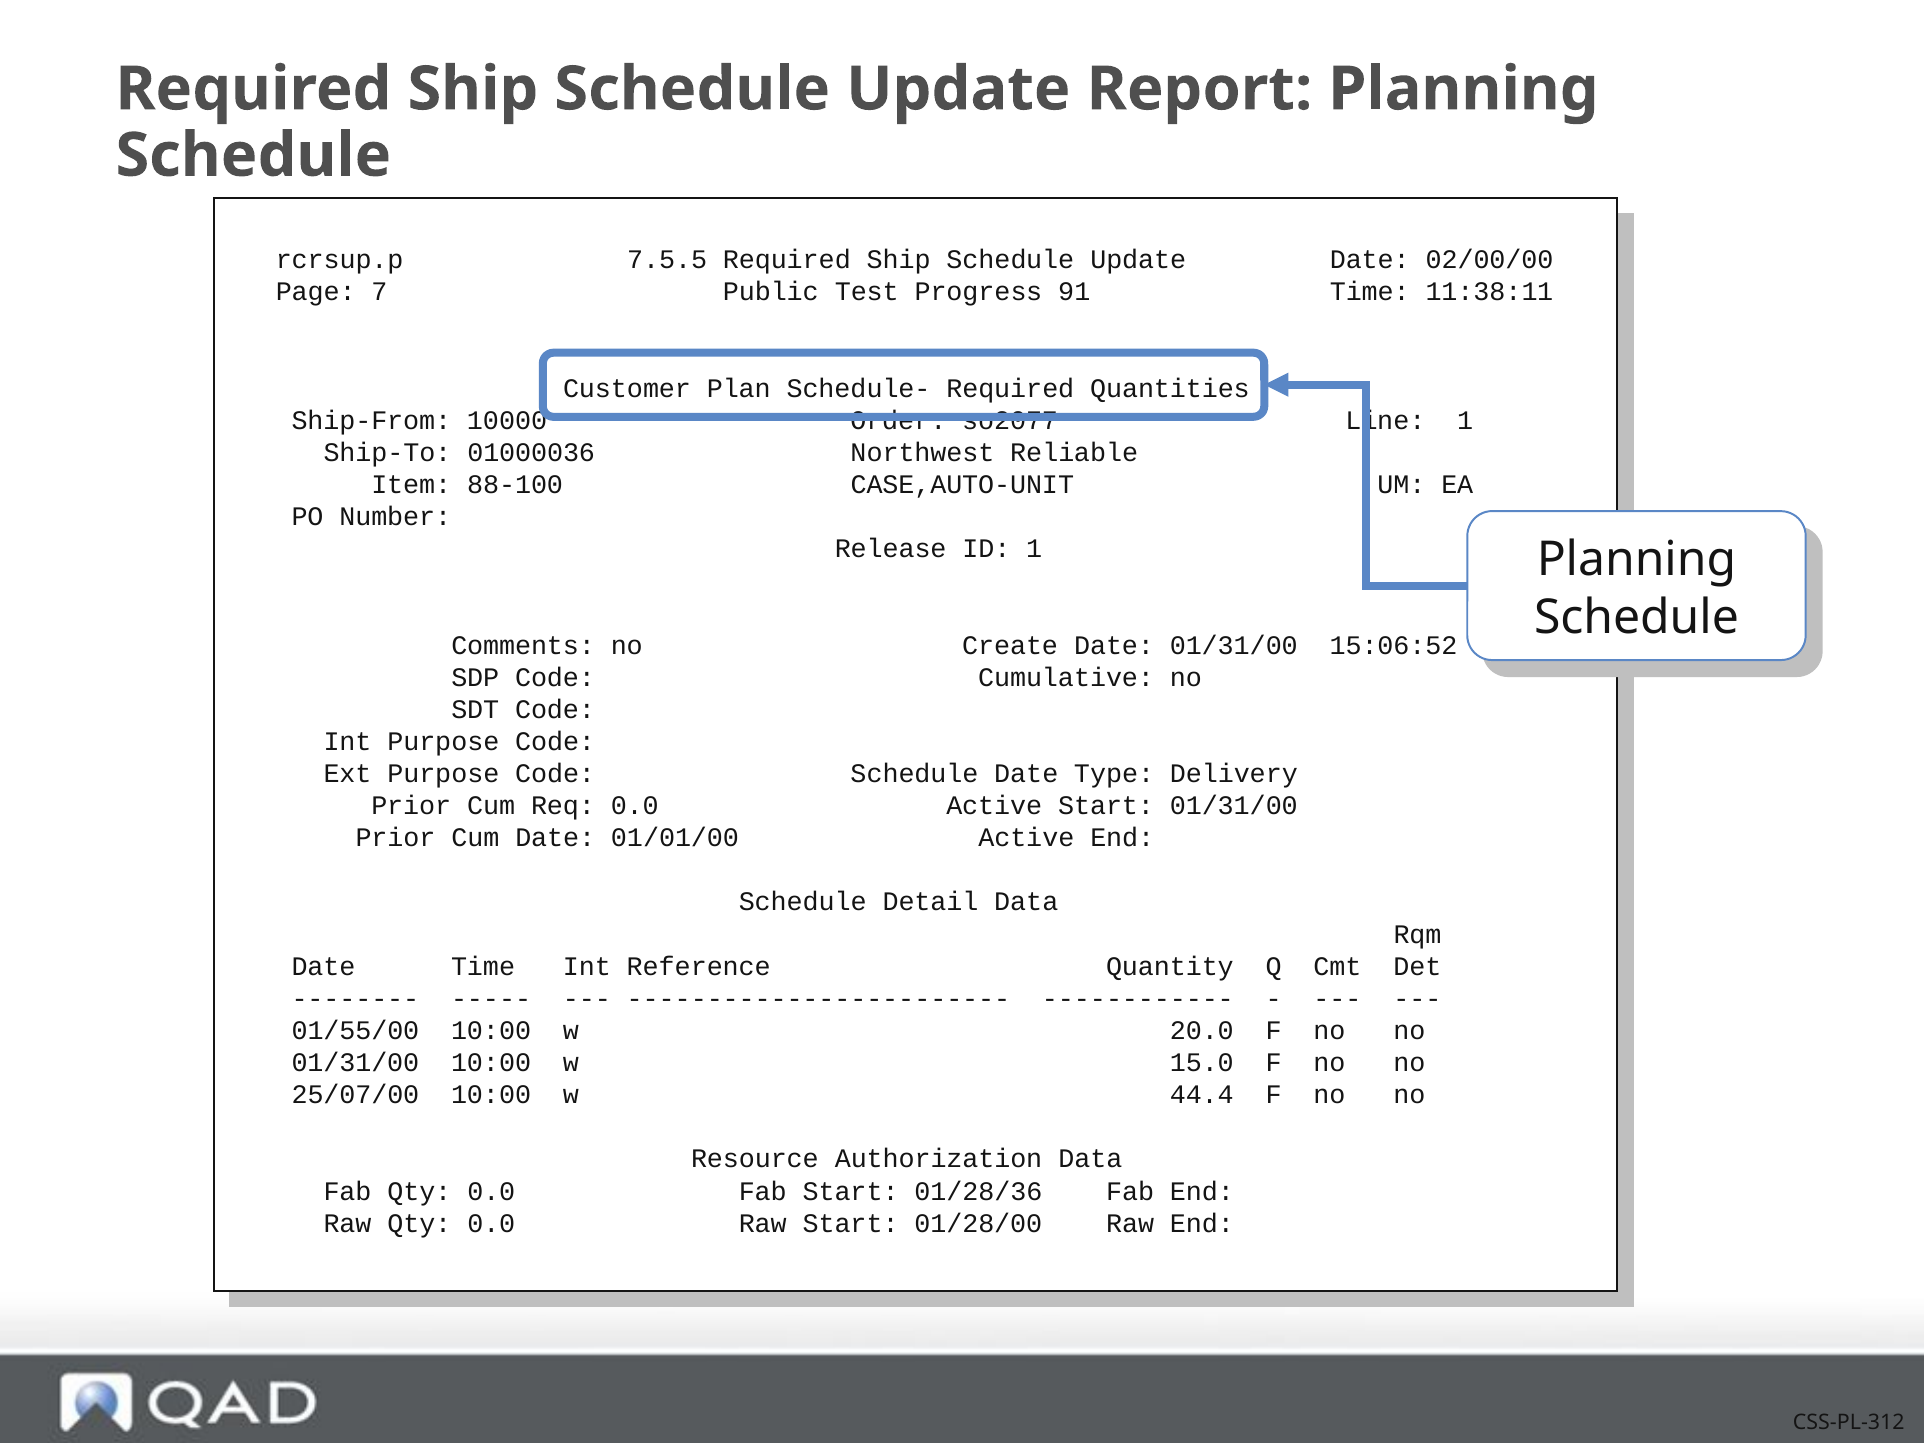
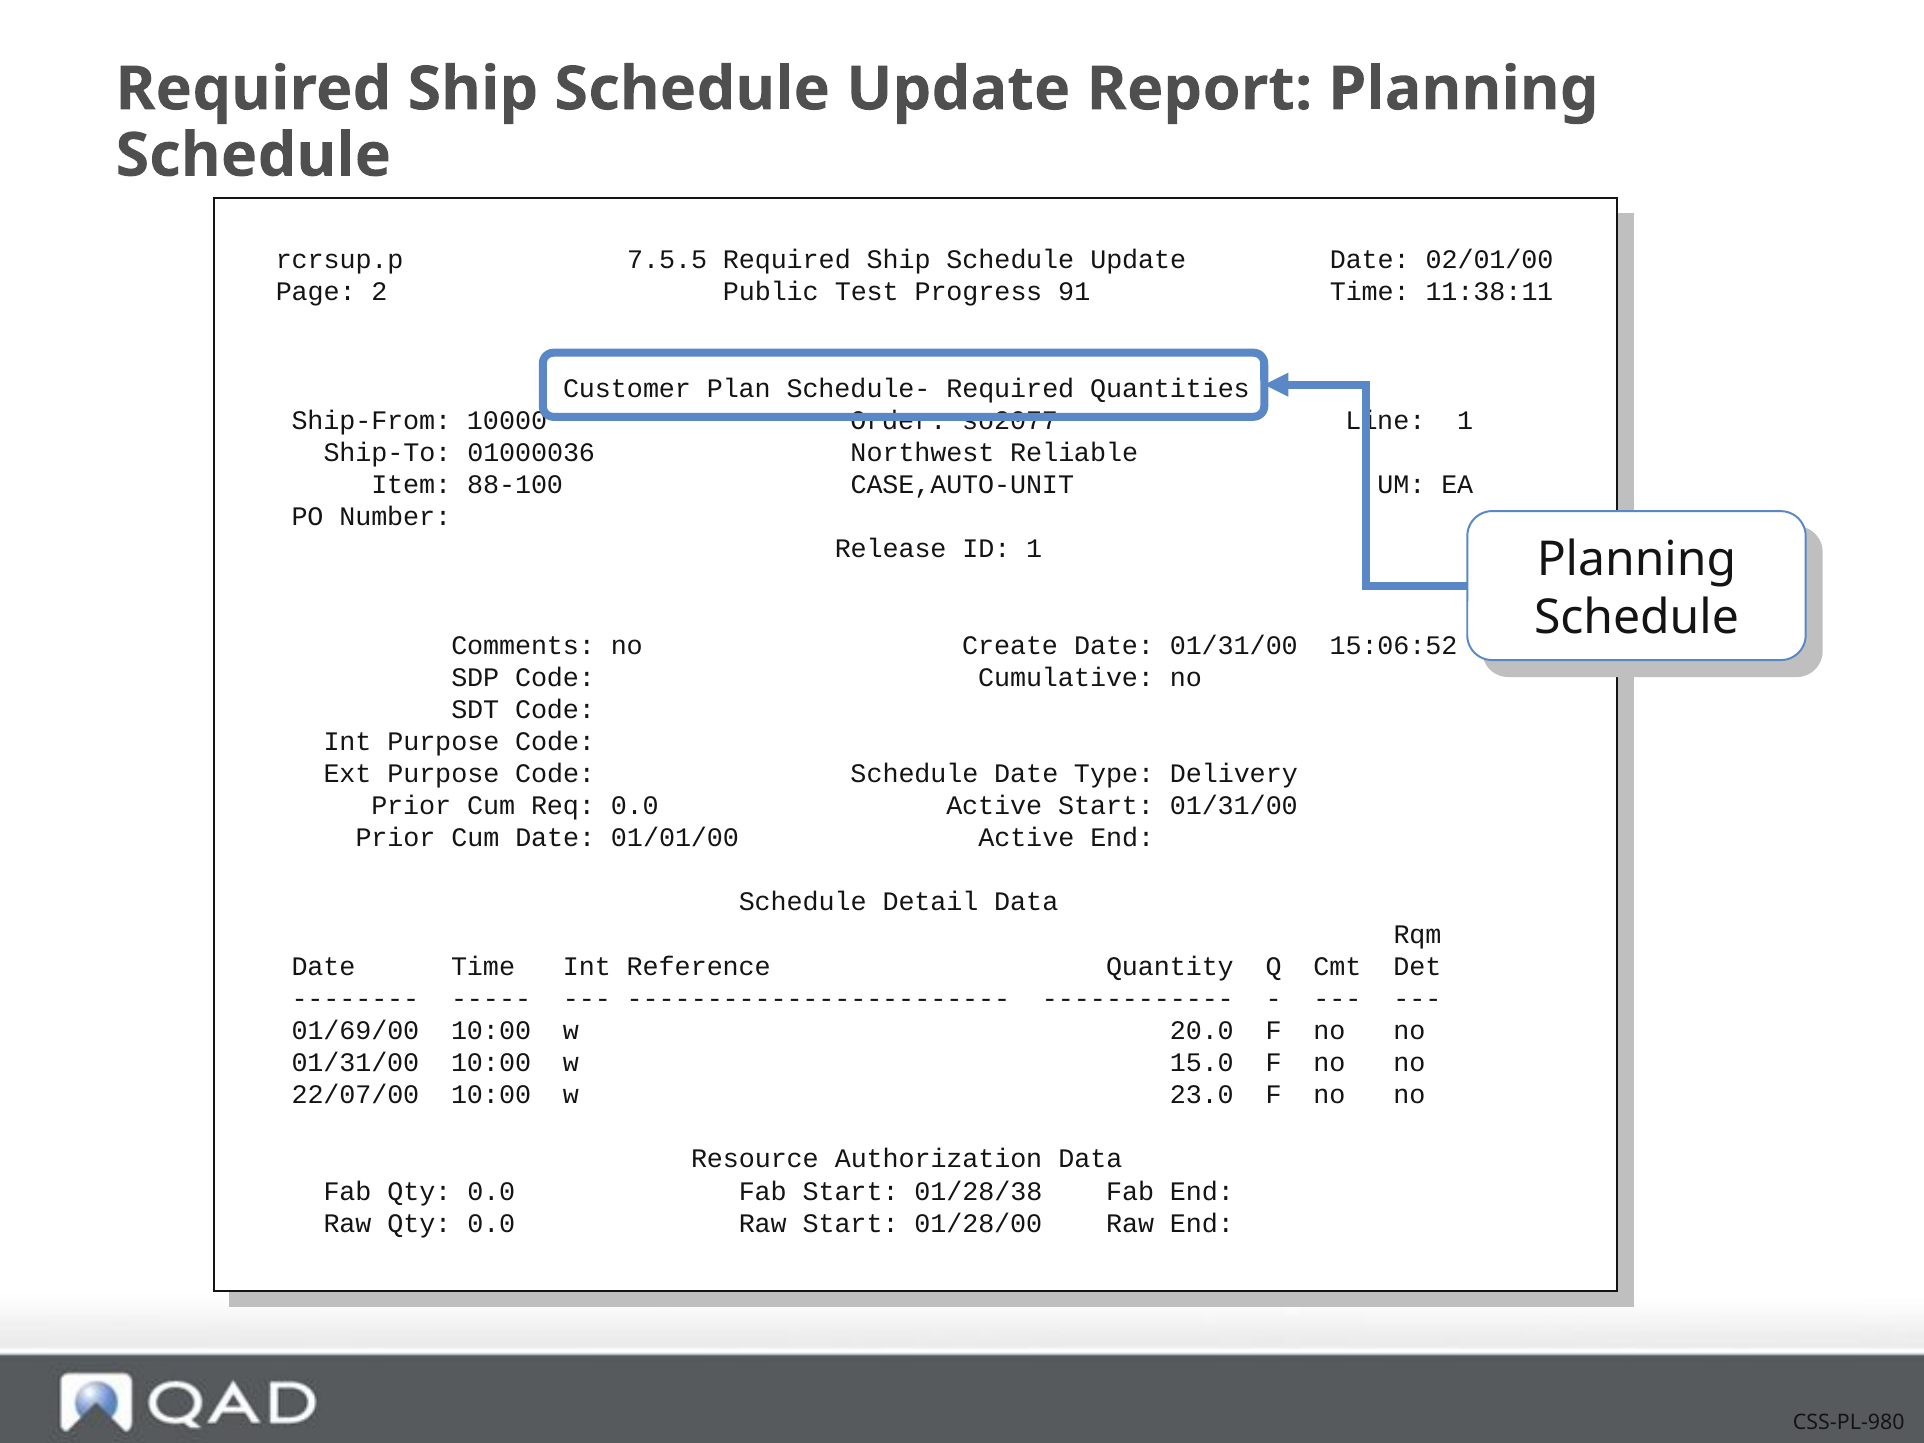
02/00/00: 02/00/00 -> 02/01/00 (1490, 260)
7: 7 -> 2 (379, 292)
01/55/00: 01/55/00 -> 01/69/00 (355, 1031)
25/07/00: 25/07/00 -> 22/07/00 (355, 1095)
44.4: 44.4 -> 23.0 (1202, 1095)
01/28/36: 01/28/36 -> 01/28/38 (978, 1191)
CSS-PL-312: CSS-PL-312 -> CSS-PL-980 (1849, 1422)
